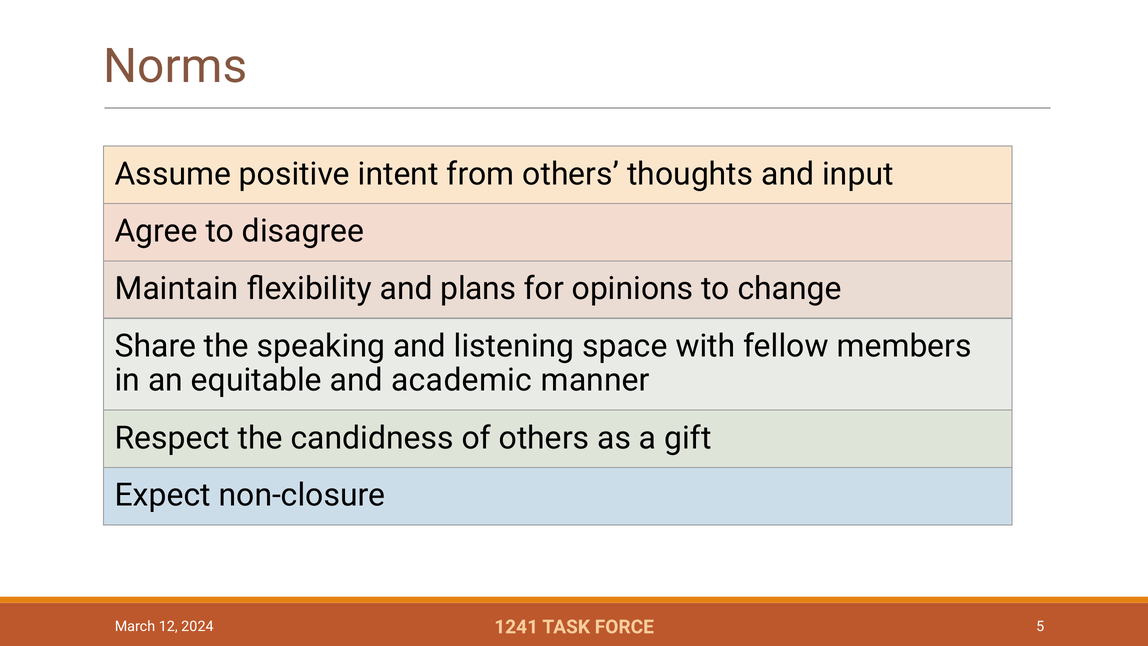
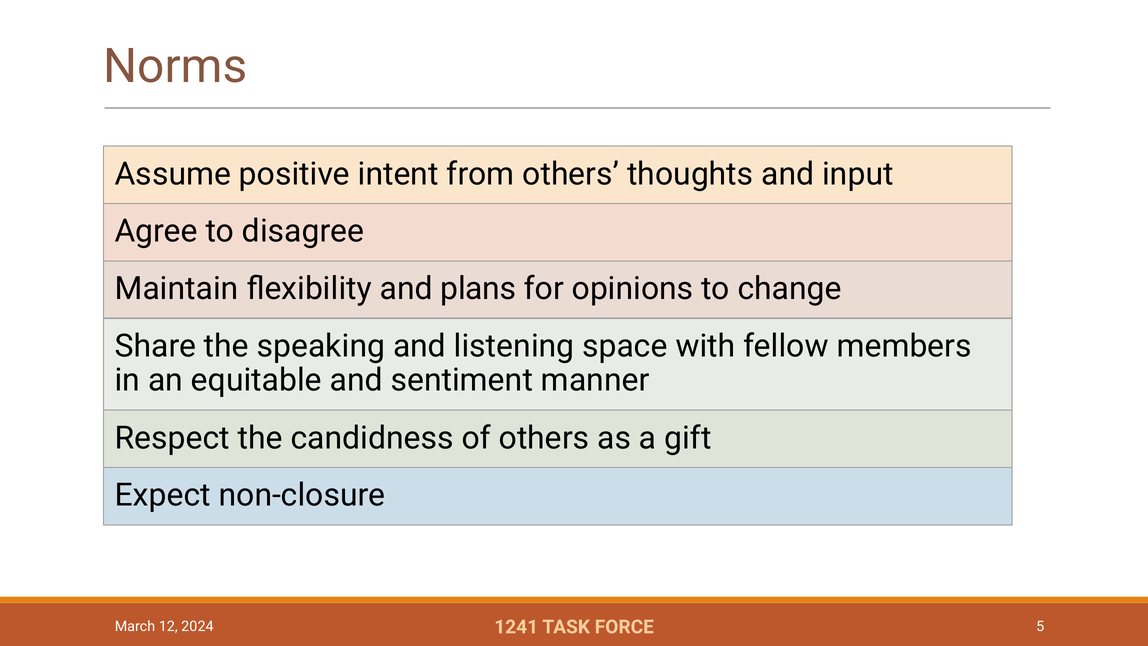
academic: academic -> sentiment (462, 380)
